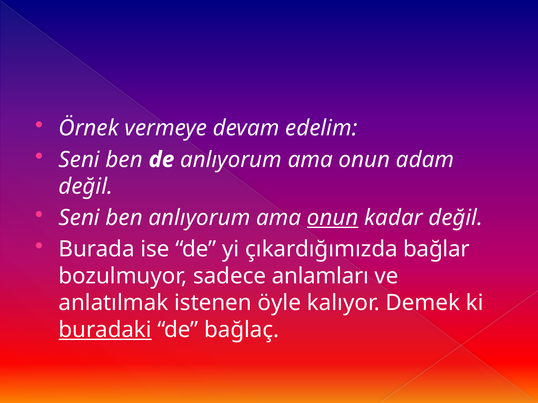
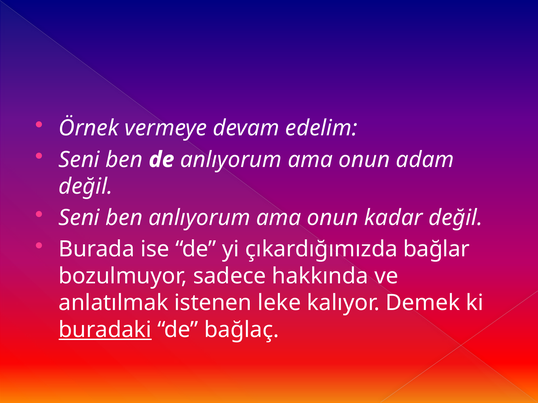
onun underline: present -> none (333, 218)
anlamları: anlamları -> hakkında (320, 276)
öyle: öyle -> leke (279, 303)
